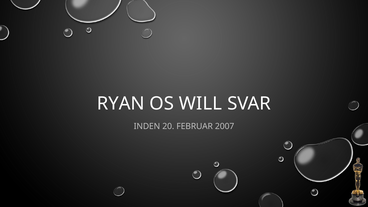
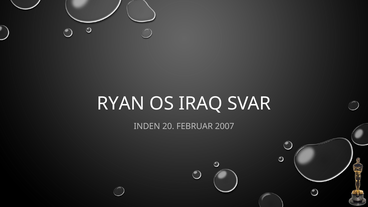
WILL: WILL -> IRAQ (201, 104)
